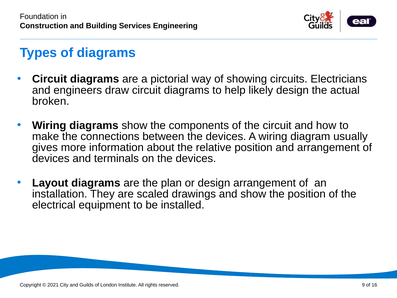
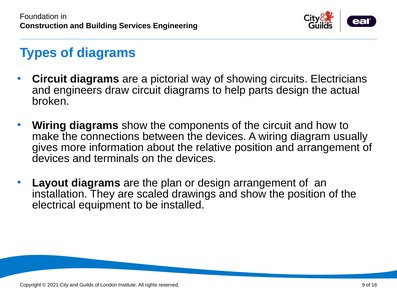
likely: likely -> parts (261, 90)
